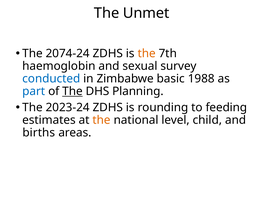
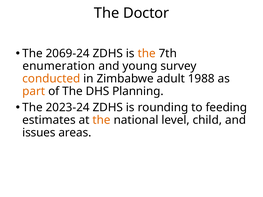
Unmet: Unmet -> Doctor (146, 13)
2074-24: 2074-24 -> 2069-24 (68, 53)
haemoglobin: haemoglobin -> enumeration (59, 66)
sexual: sexual -> young (140, 66)
conducted colour: blue -> orange (51, 79)
basic: basic -> adult (171, 79)
part colour: blue -> orange (34, 91)
The underline: present -> none (72, 91)
births: births -> issues (39, 133)
